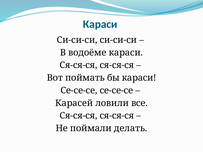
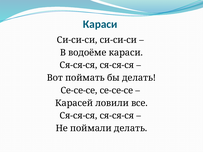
бы караси: караси -> делать (139, 78)
